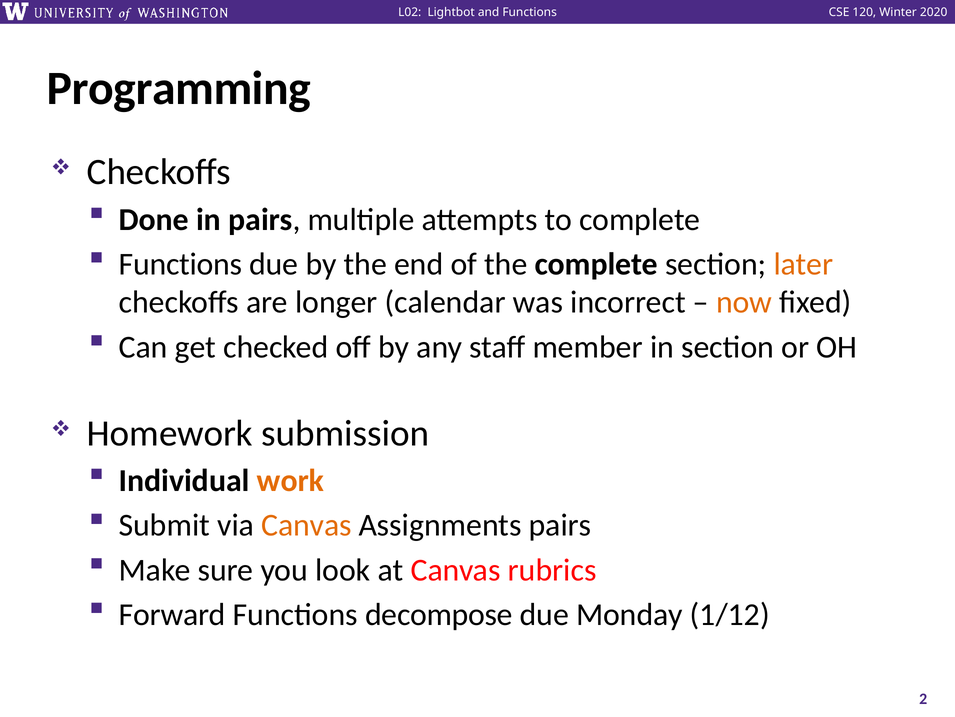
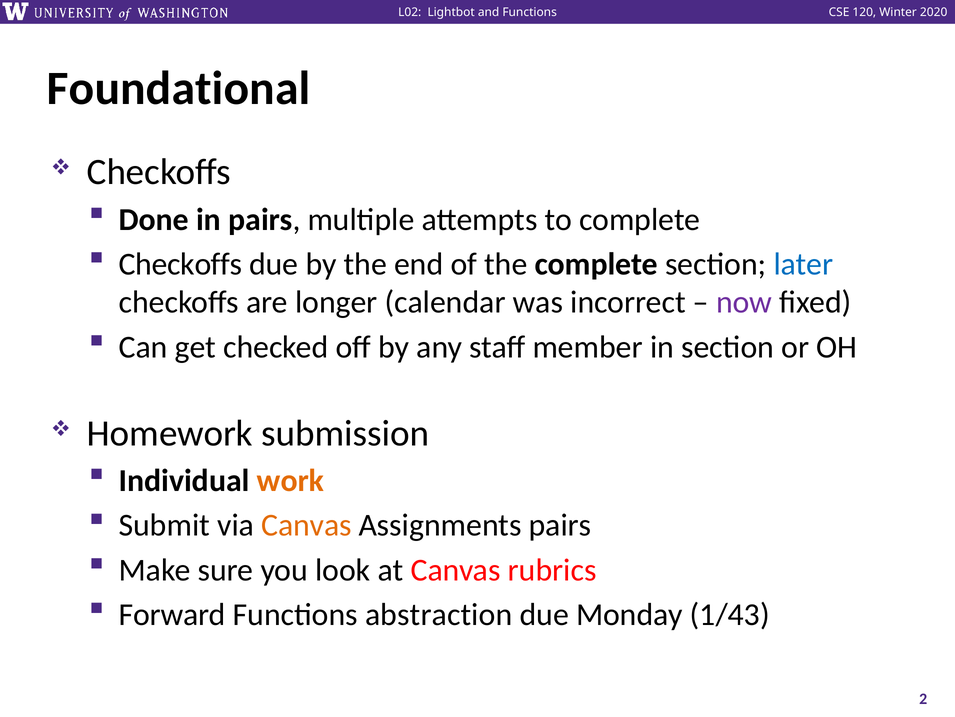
Programming: Programming -> Foundational (179, 89)
Functions: Functions -> Checkoffs (180, 264)
later colour: orange -> blue (803, 264)
now colour: orange -> purple (744, 302)
decompose: decompose -> abstraction (439, 614)
1/12: 1/12 -> 1/43 (730, 614)
